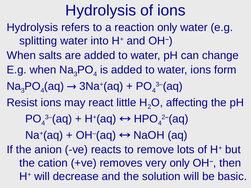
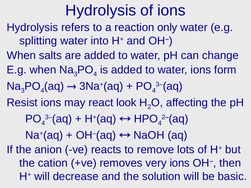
little: little -> look (126, 103)
very only: only -> ions (180, 163)
